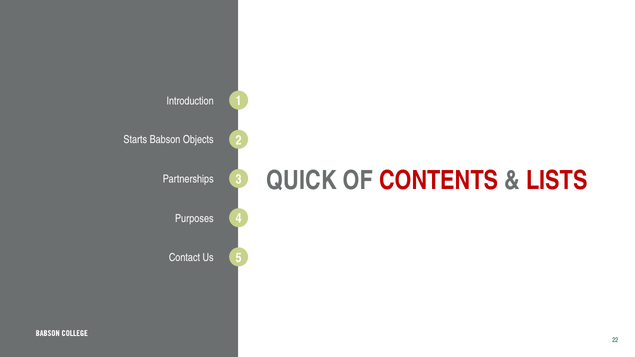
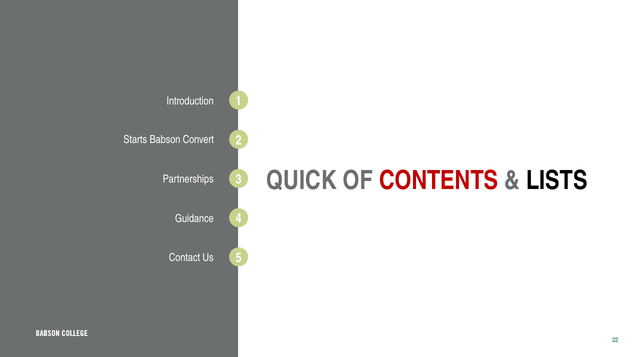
Objects: Objects -> Convert (198, 140)
LISTS colour: red -> black (557, 180)
Purposes: Purposes -> Guidance (194, 219)
